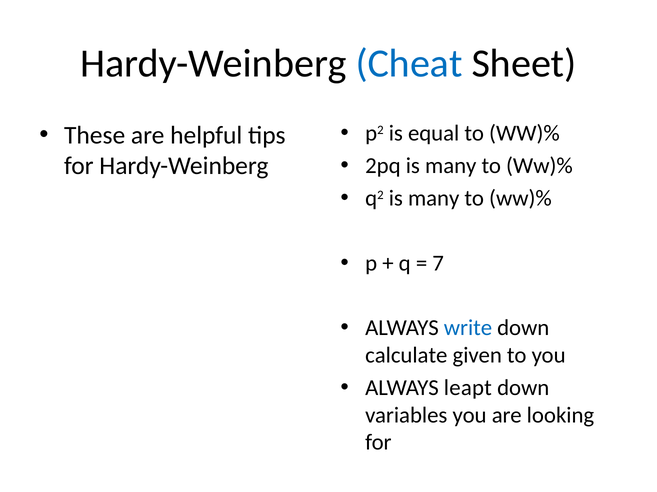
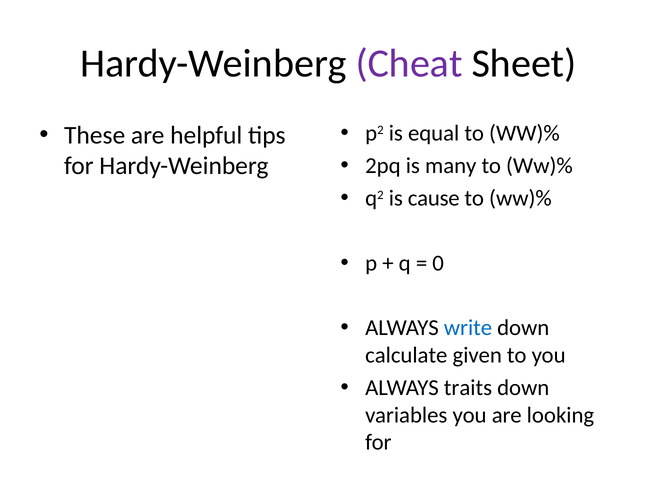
Cheat colour: blue -> purple (409, 64)
q2 is many: many -> cause (434, 199)
7: 7 -> 0 (438, 263)
leapt: leapt -> traits (468, 388)
